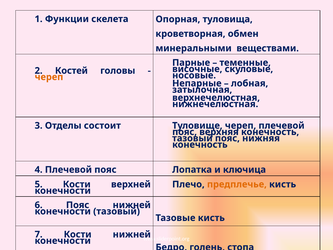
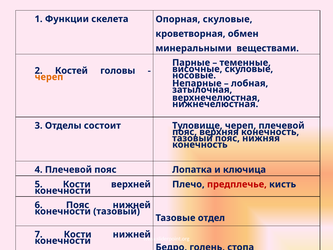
Опорная туловища: туловища -> скуловые (228, 19)
предплечье colour: orange -> red (237, 184)
Тазовые кисть: кисть -> отдел (211, 218)
